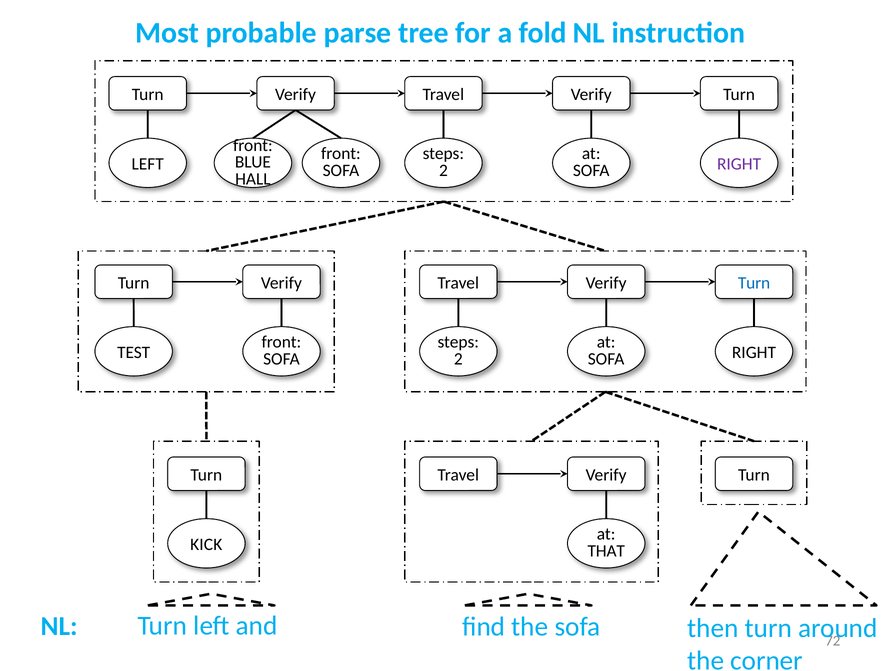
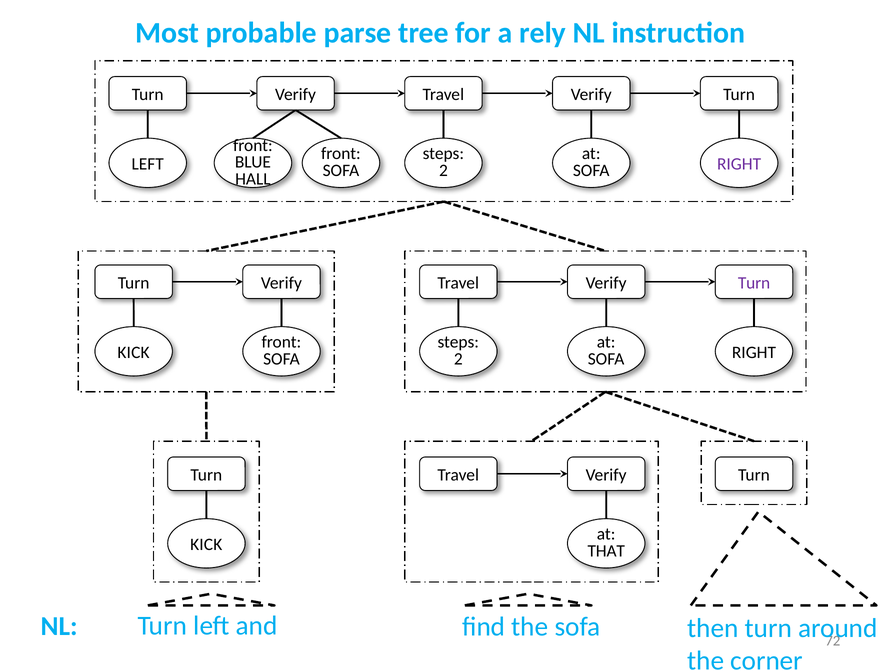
fold: fold -> rely (543, 33)
Turn colour: blue -> purple (754, 283)
TEST: TEST -> KICK (134, 352)
